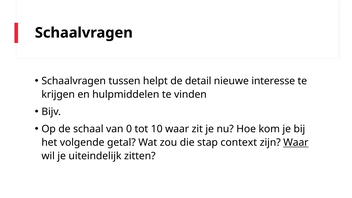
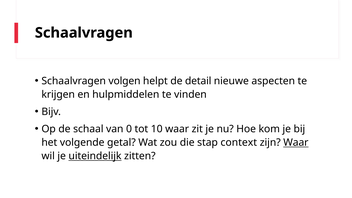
tussen: tussen -> volgen (124, 81)
interesse: interesse -> aspecten (273, 81)
uiteindelijk underline: none -> present (95, 156)
